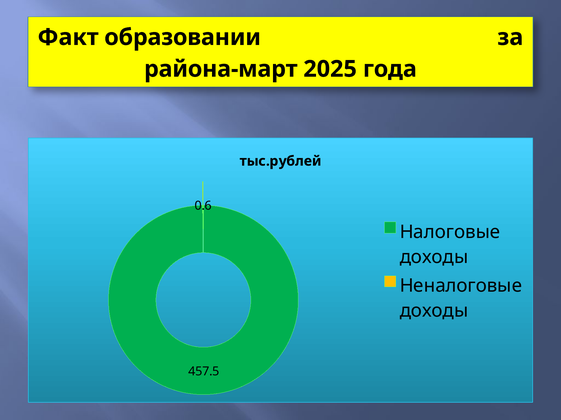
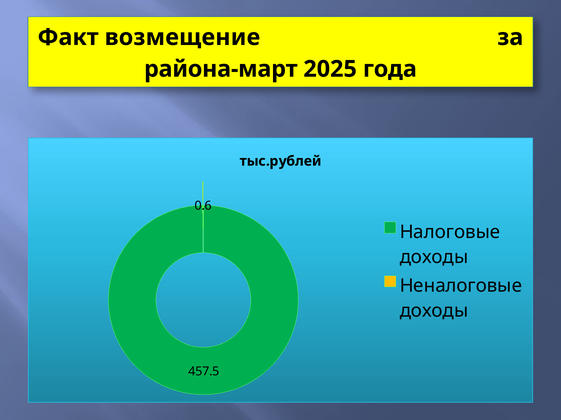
образовании: образовании -> возмещение (182, 37)
